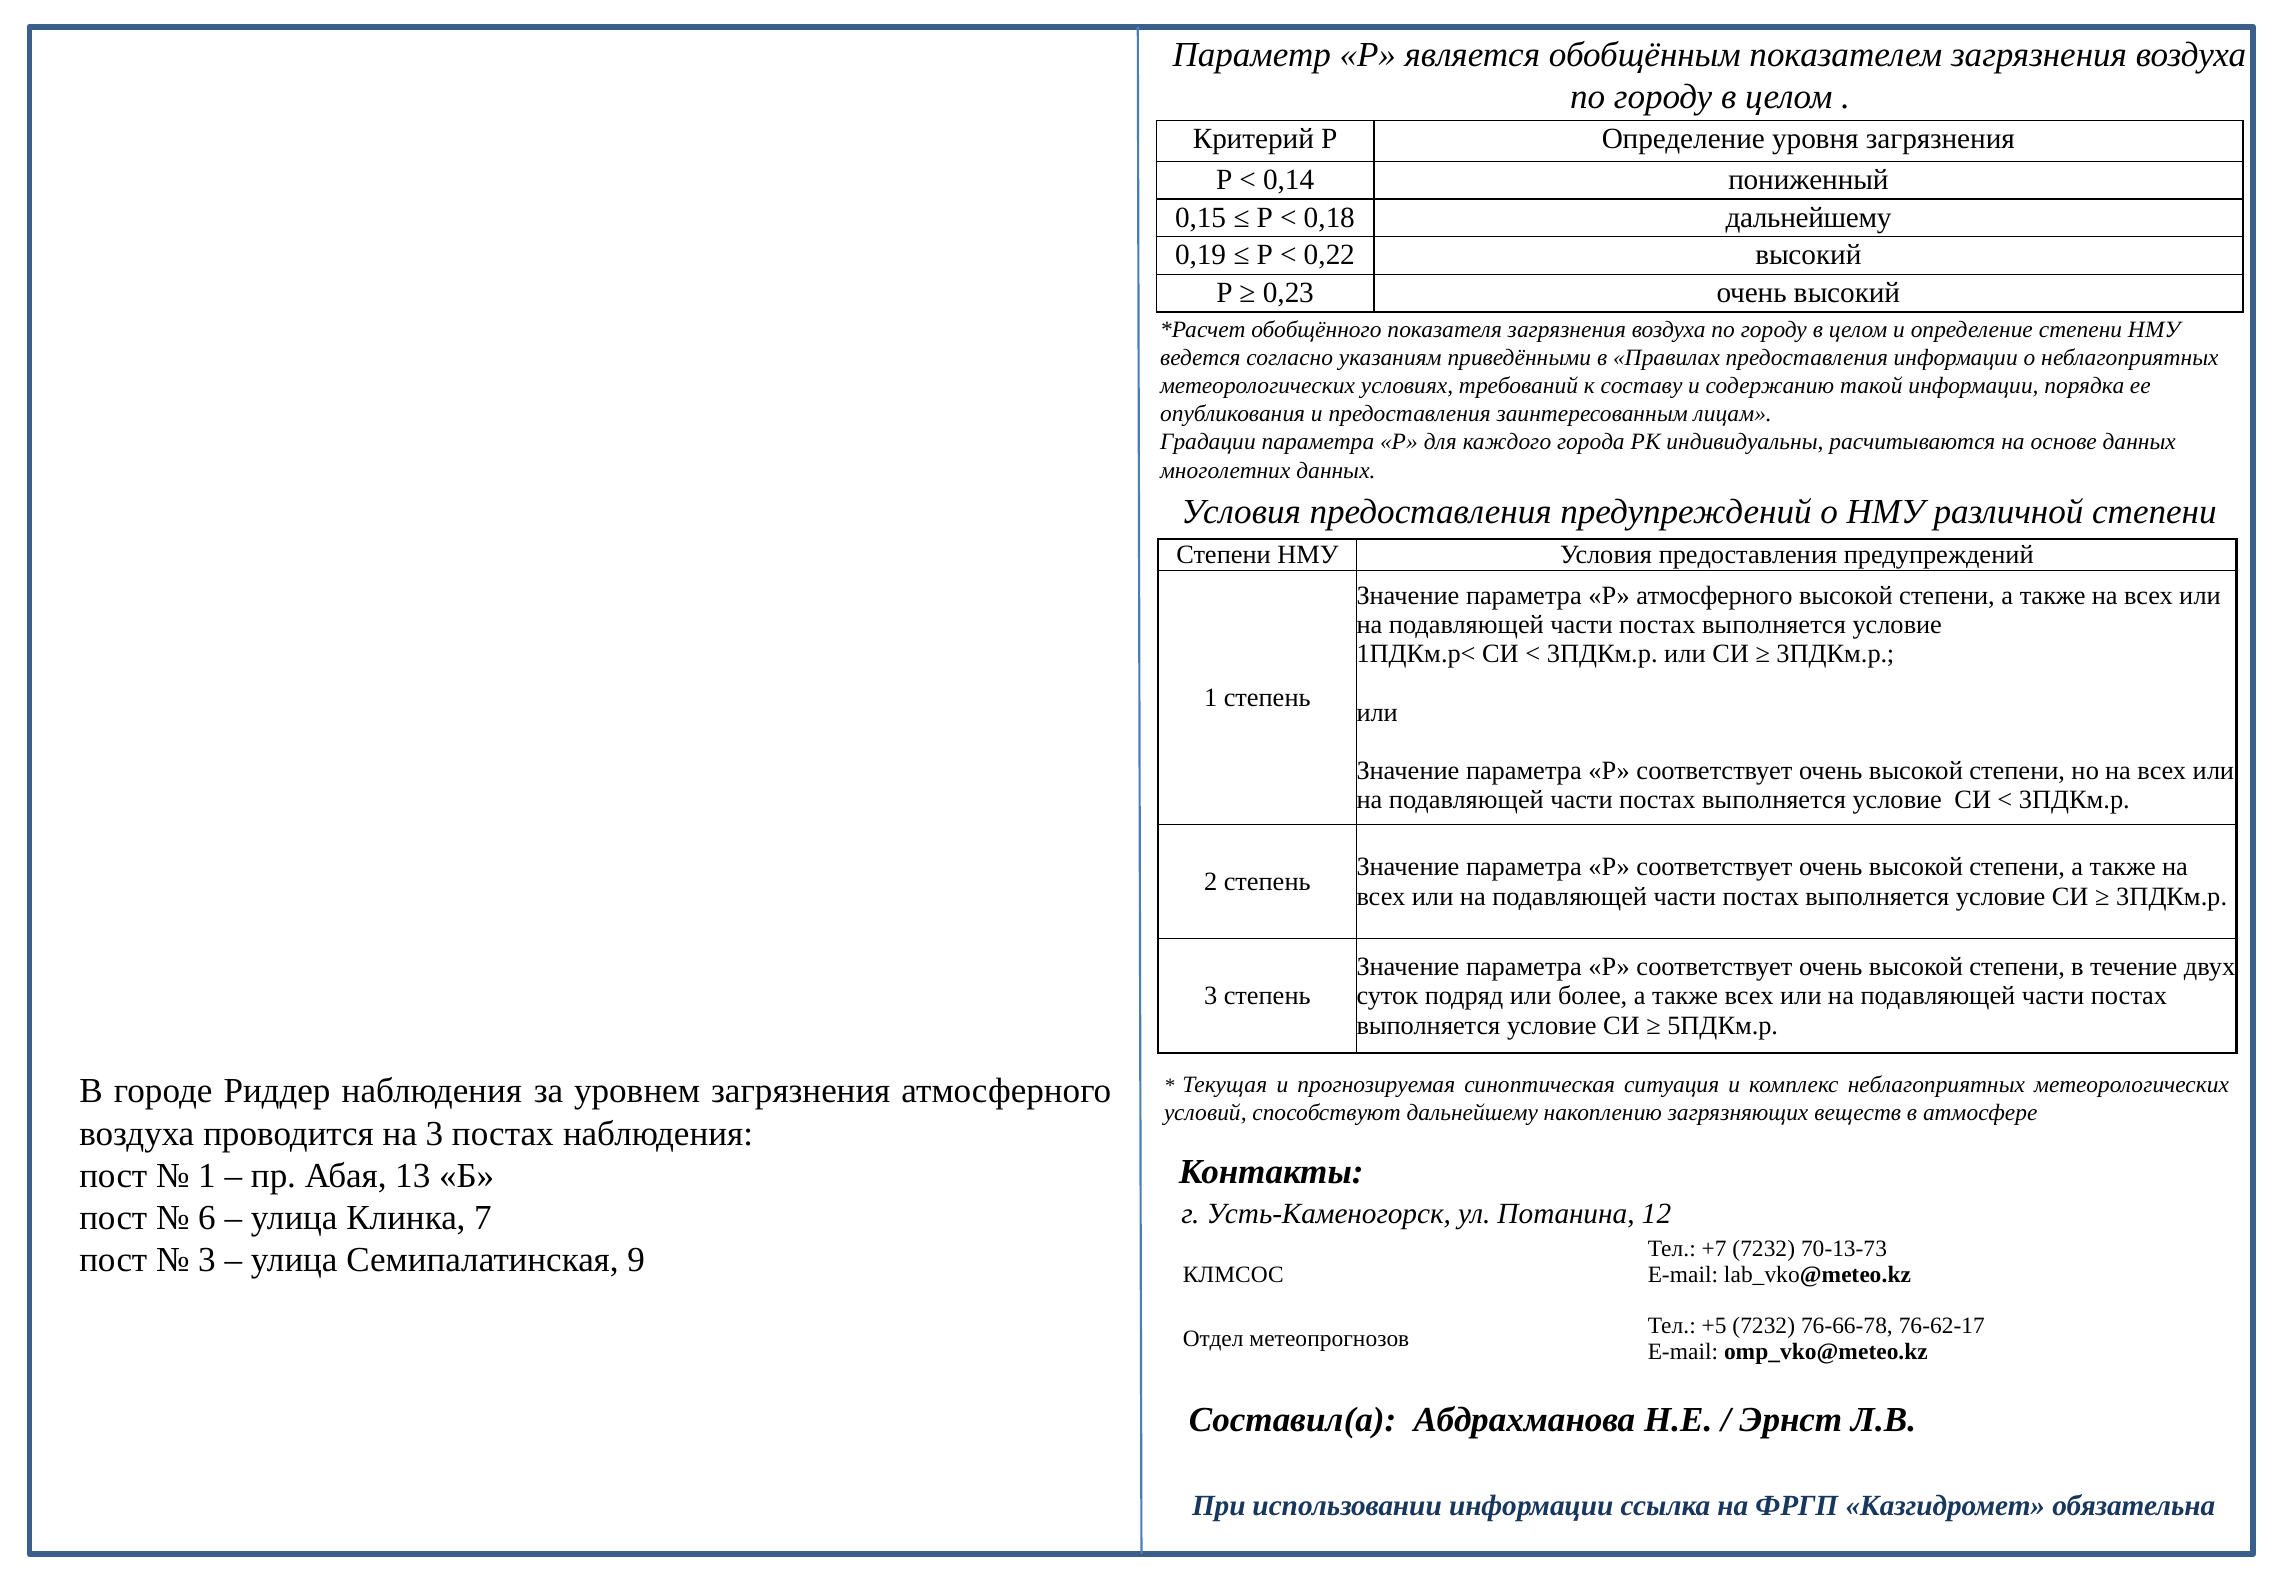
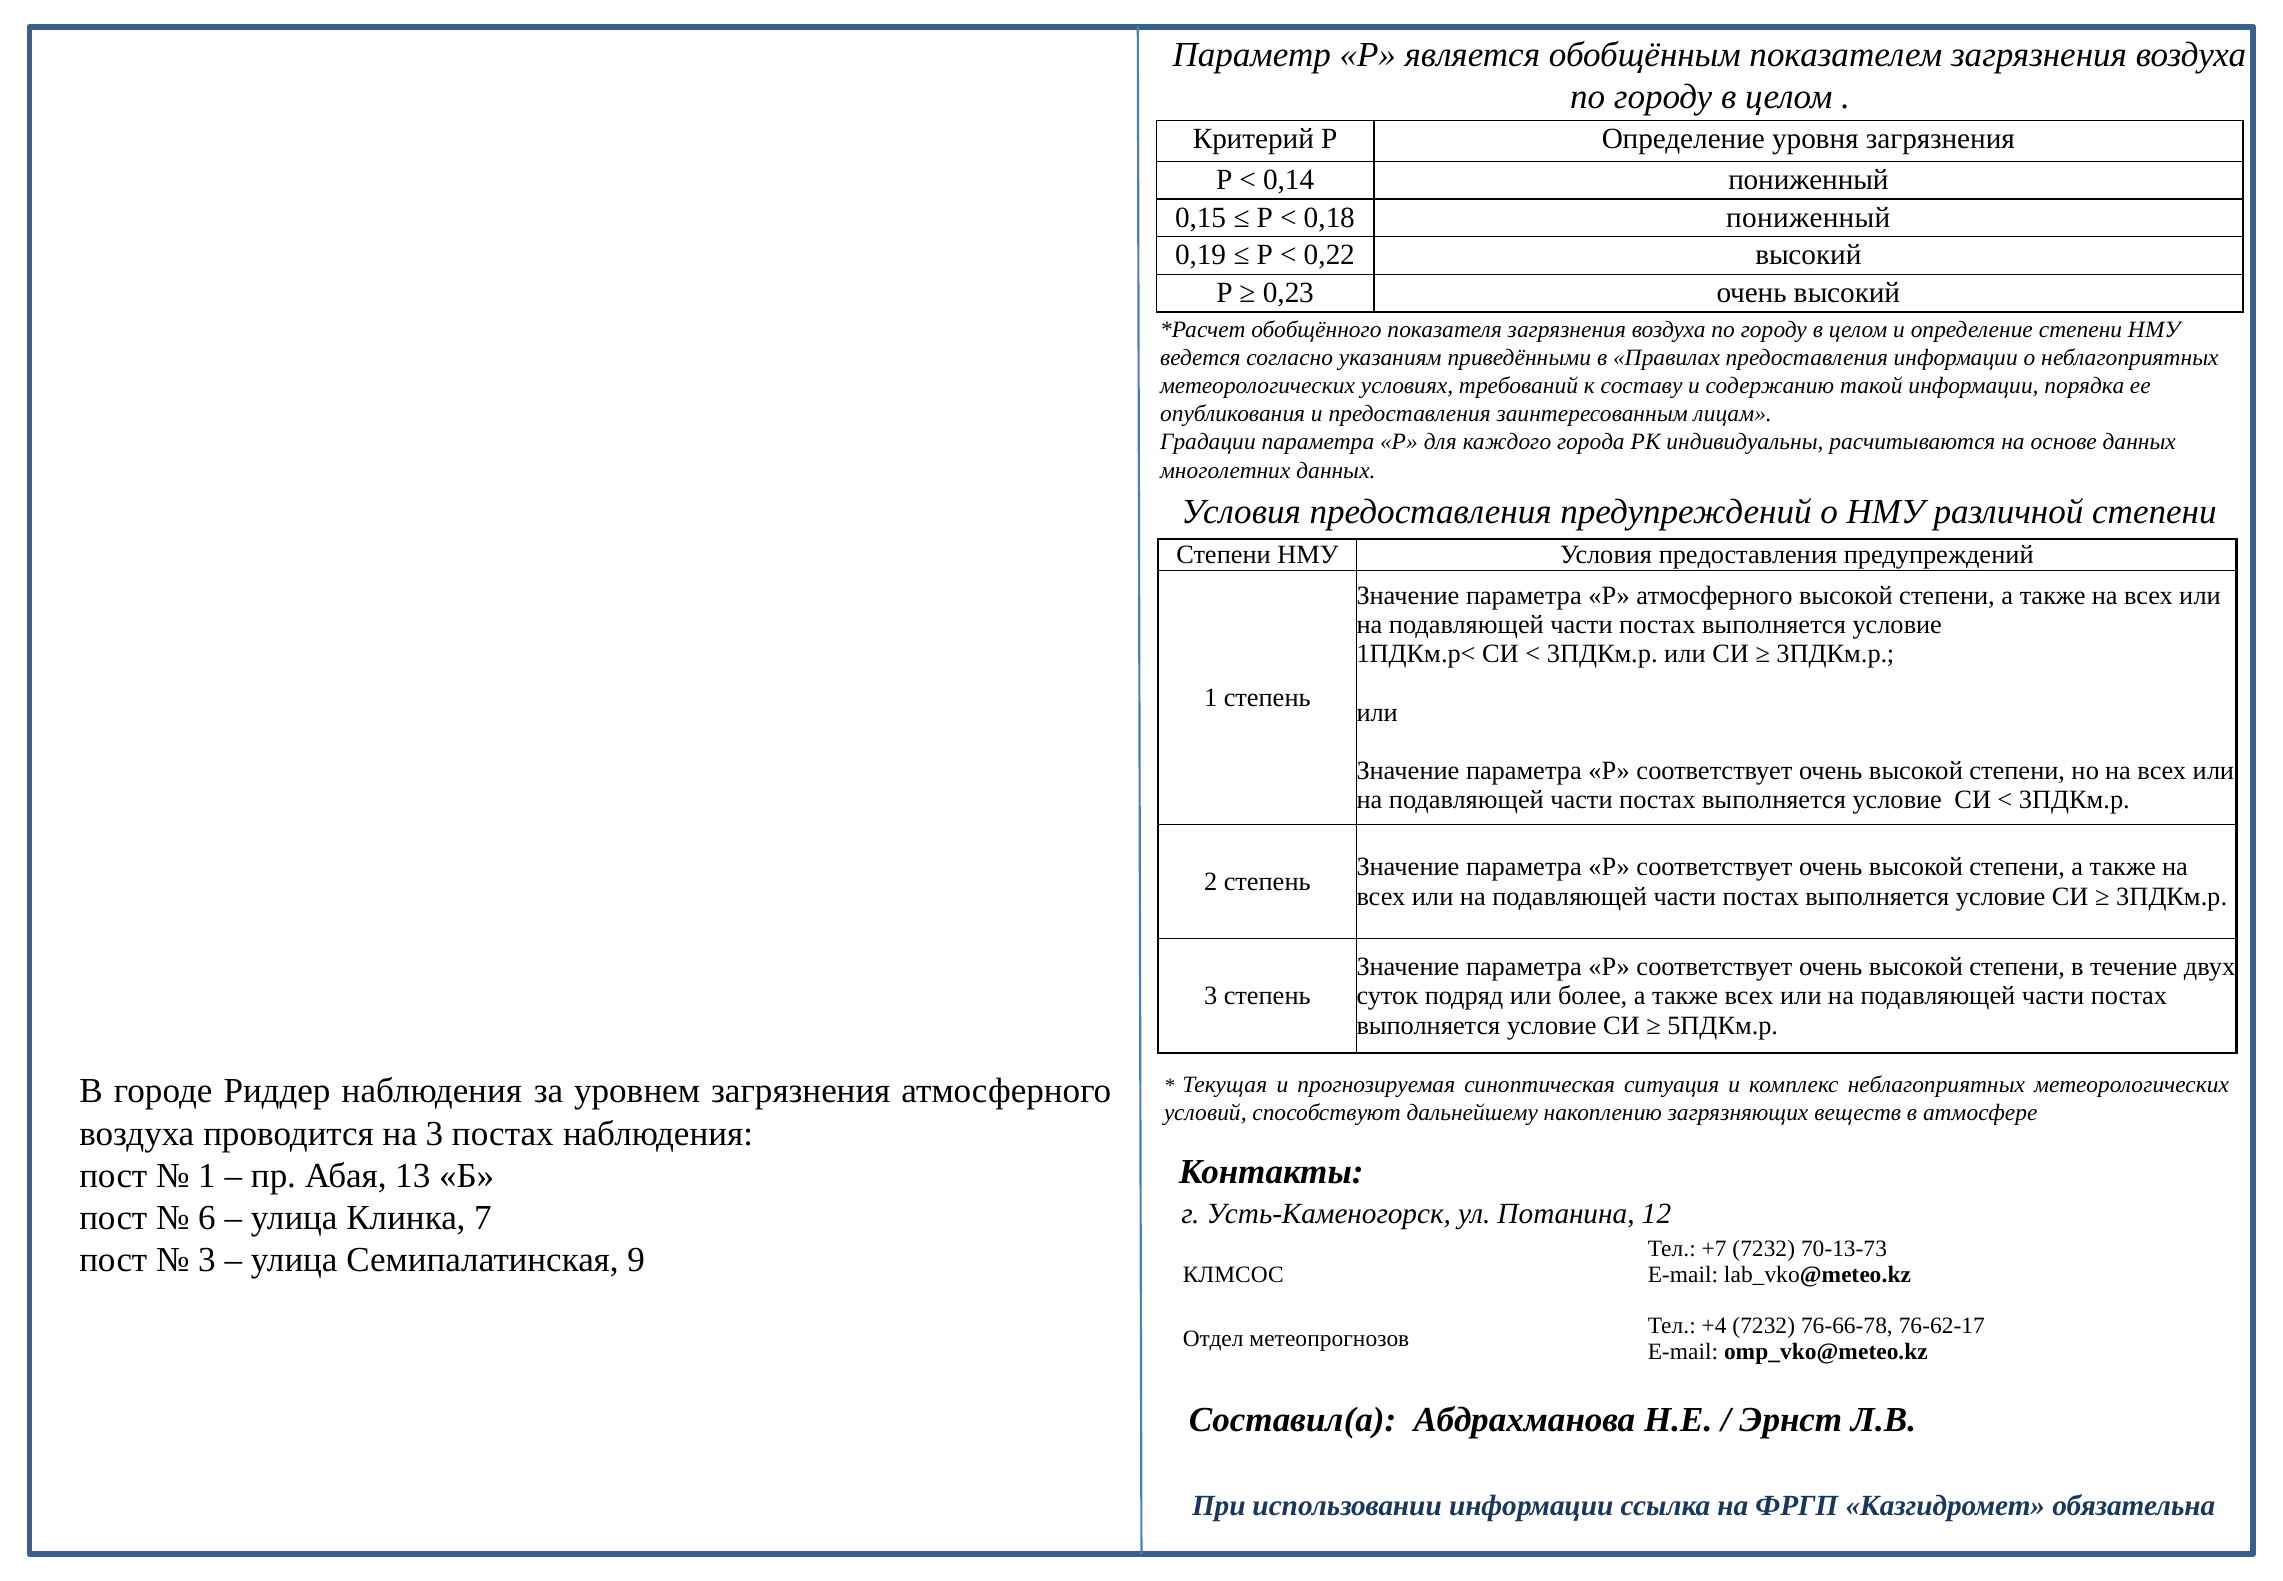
0,18 дальнейшему: дальнейшему -> пониженный (1808, 217)
+5: +5 -> +4 (1714, 1325)
